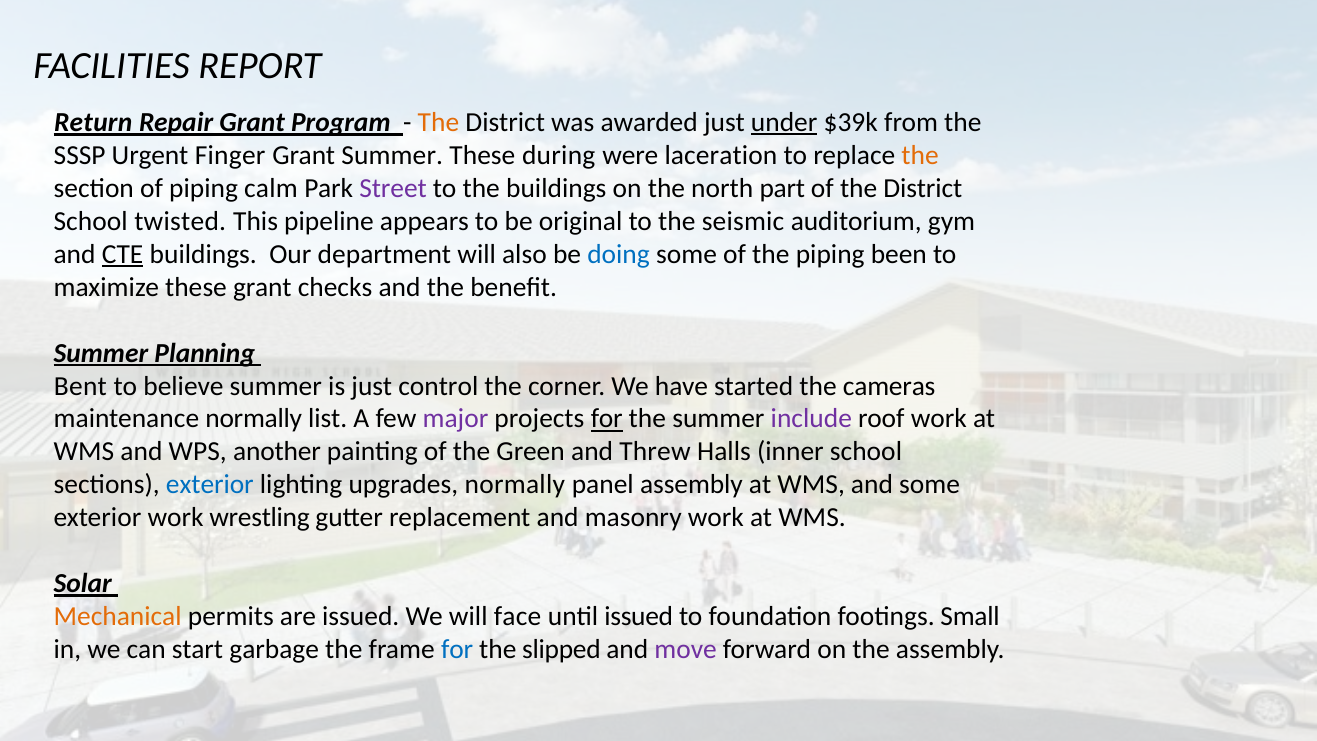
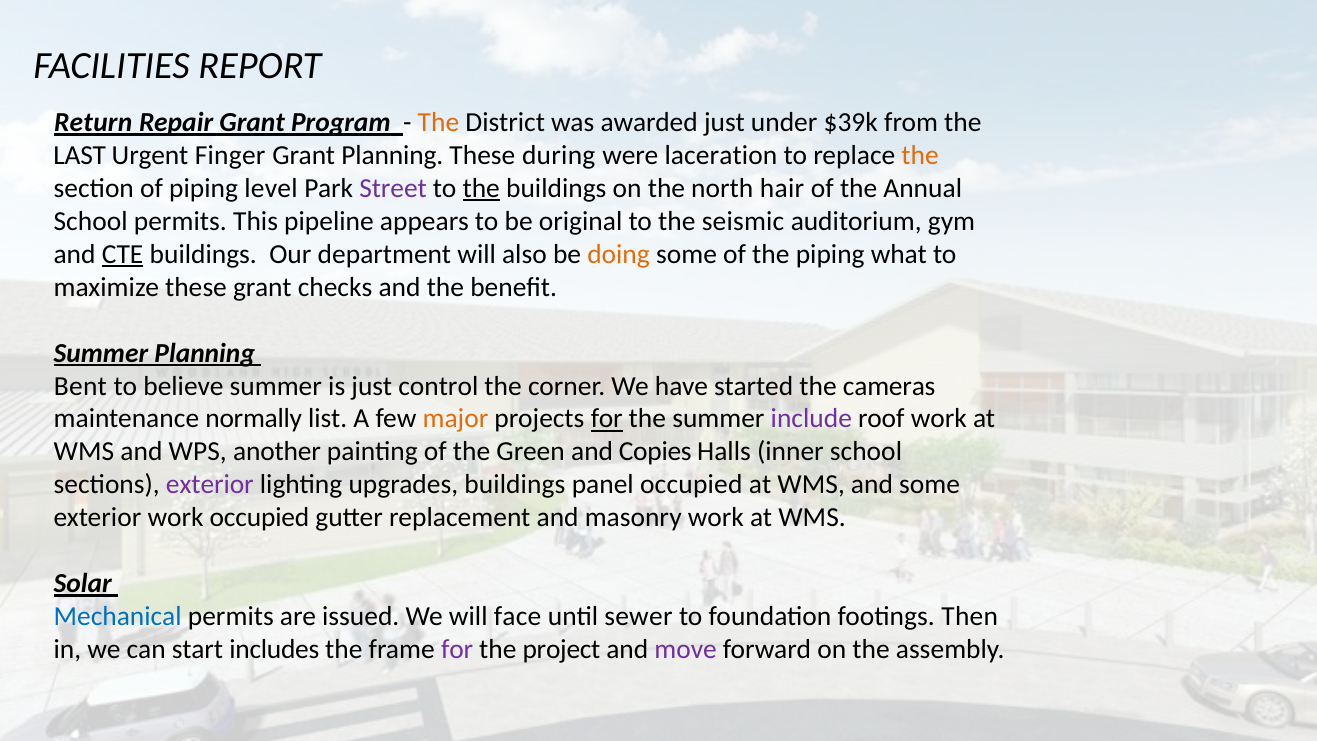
under underline: present -> none (784, 122)
SSSP: SSSP -> LAST (80, 155)
Grant Summer: Summer -> Planning (392, 155)
calm: calm -> level (271, 188)
the underline: none -> present (481, 188)
part: part -> hair (782, 188)
of the District: District -> Annual (923, 188)
School twisted: twisted -> permits (180, 221)
doing colour: blue -> orange (619, 254)
been: been -> what (899, 254)
major colour: purple -> orange (455, 419)
Threw: Threw -> Copies (655, 452)
exterior colour: blue -> purple (210, 485)
upgrades normally: normally -> buildings (515, 485)
panel assembly: assembly -> occupied (691, 485)
work wrestling: wrestling -> occupied (259, 518)
Mechanical colour: orange -> blue (118, 616)
until issued: issued -> sewer (638, 616)
Small: Small -> Then (970, 616)
garbage: garbage -> includes (274, 649)
for colour: blue -> purple (457, 649)
slipped: slipped -> project (561, 649)
